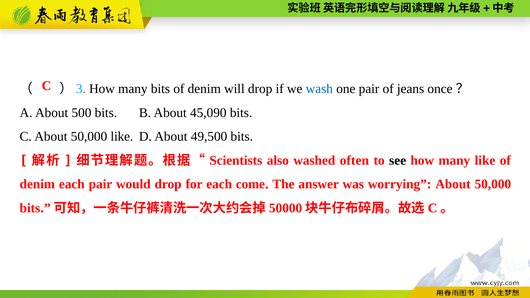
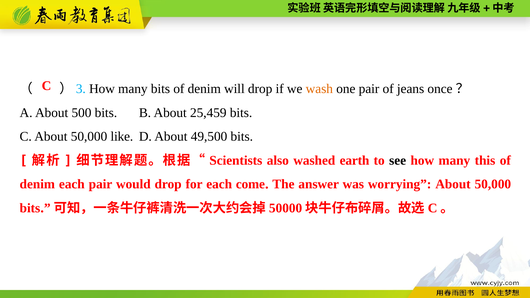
wash colour: blue -> orange (319, 89)
45,090: 45,090 -> 25,459 (208, 113)
often: often -> earth (355, 160)
many like: like -> this (485, 160)
